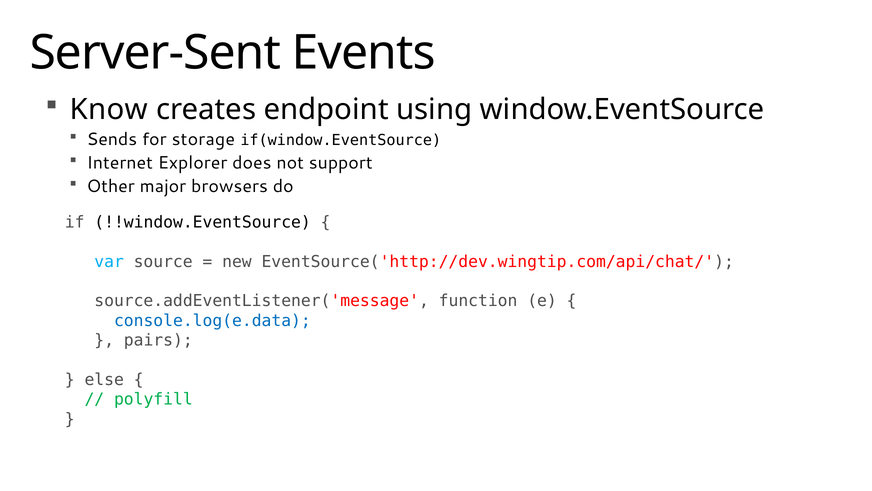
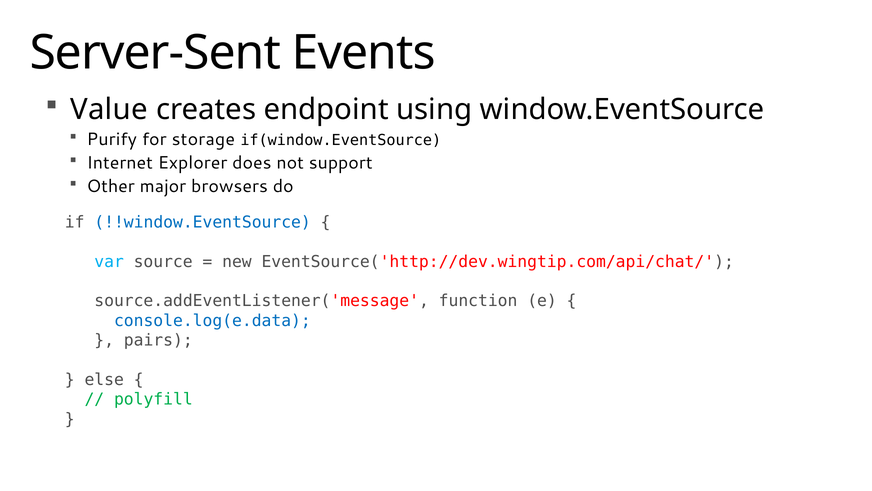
Know: Know -> Value (109, 109)
Sends: Sends -> Purify (112, 139)
!!window.EventSource colour: black -> blue (203, 222)
